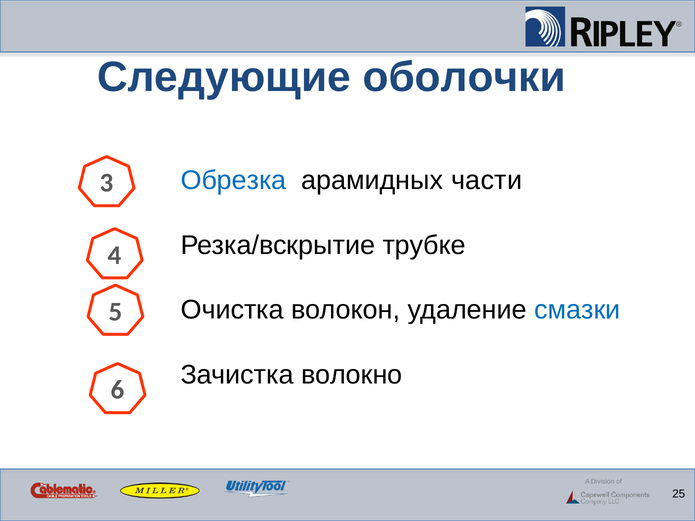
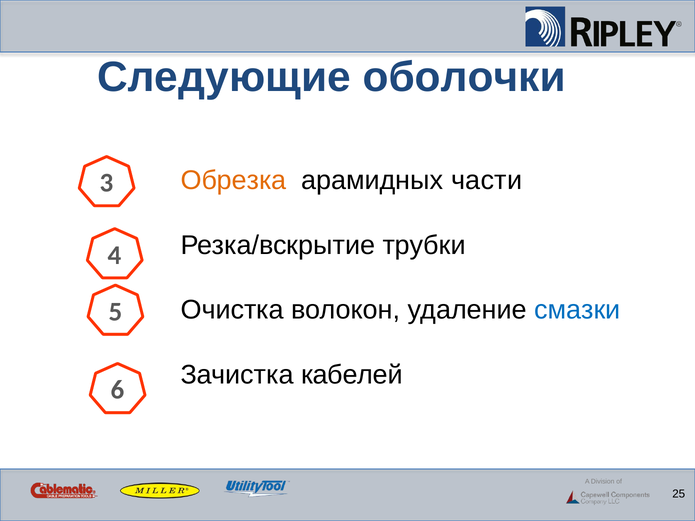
Обрезка colour: blue -> orange (233, 180)
трубке: трубке -> трубки (424, 245)
волокно: волокно -> кабелей (352, 375)
